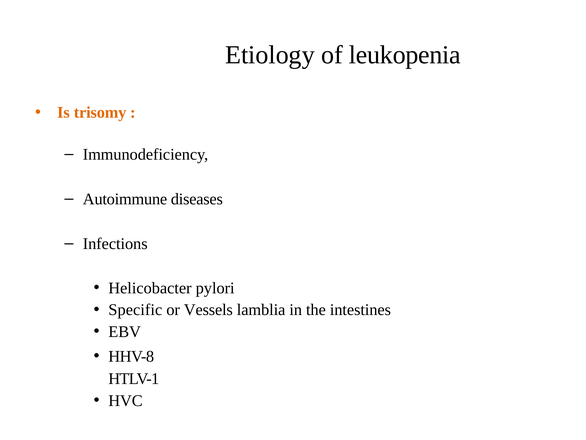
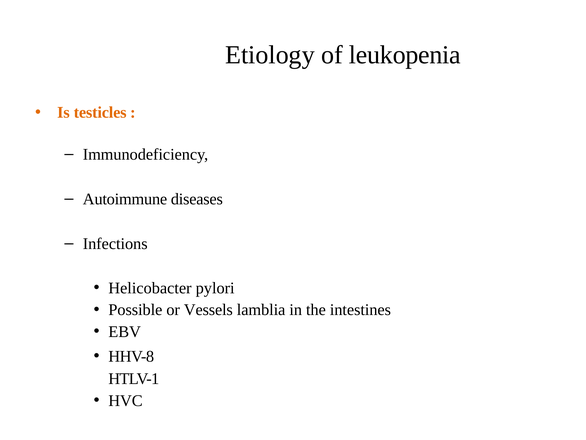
trisomy: trisomy -> testicles (100, 112)
Specific: Specific -> Possible (135, 310)
